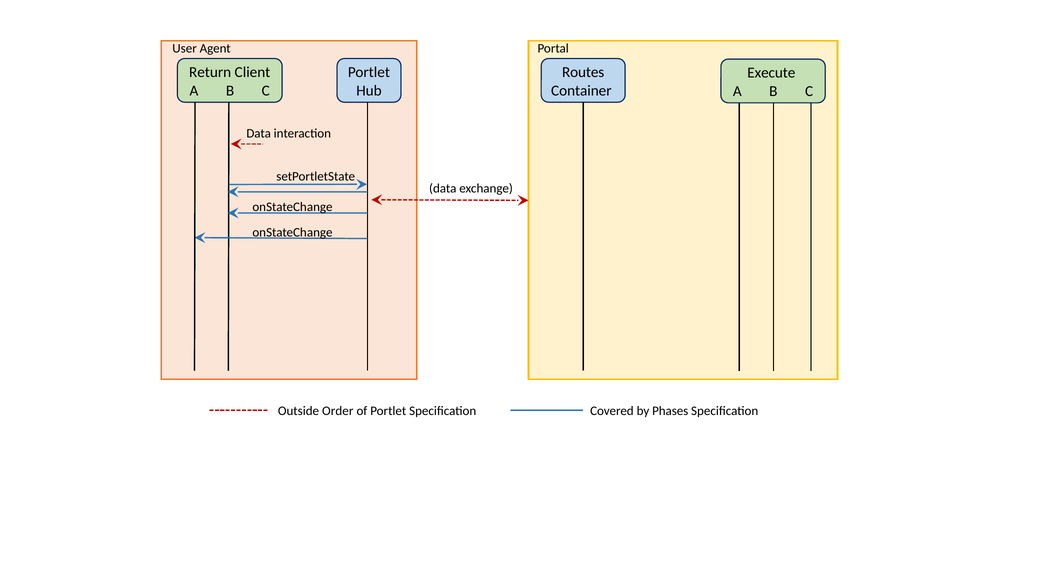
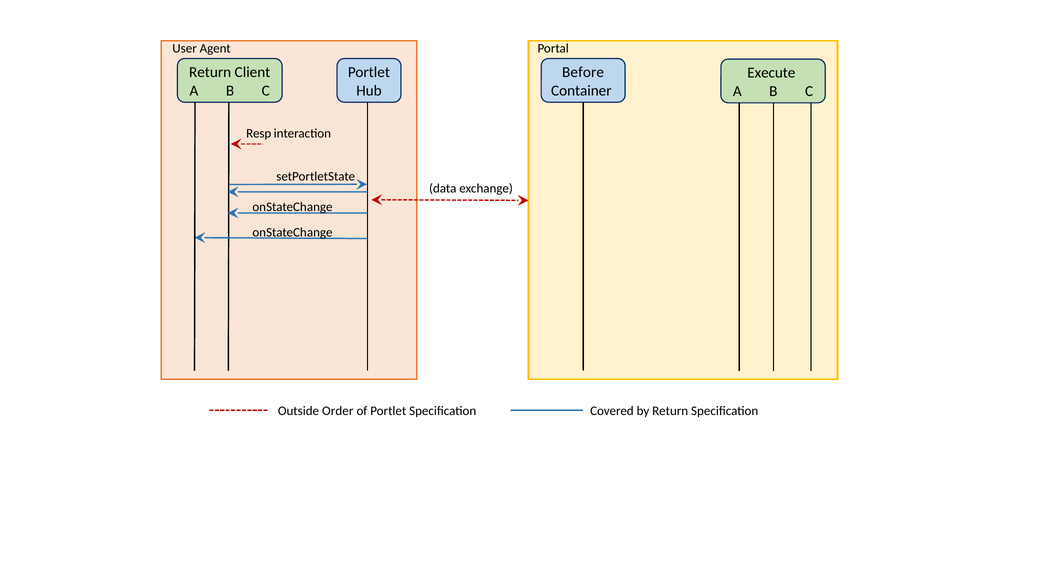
Routes: Routes -> Before (583, 72)
Data: Data -> Resp (259, 133)
by Phases: Phases -> Return (670, 412)
